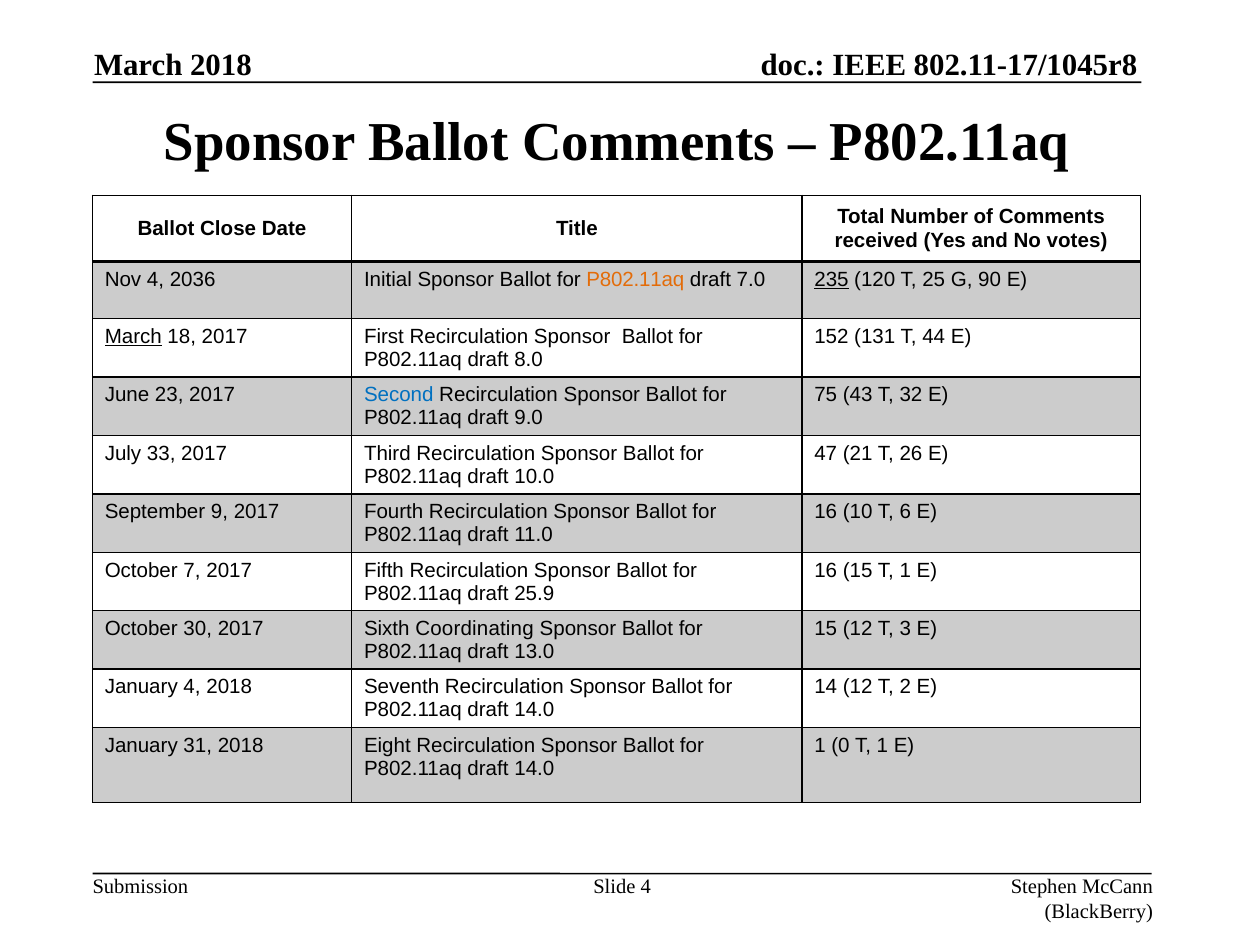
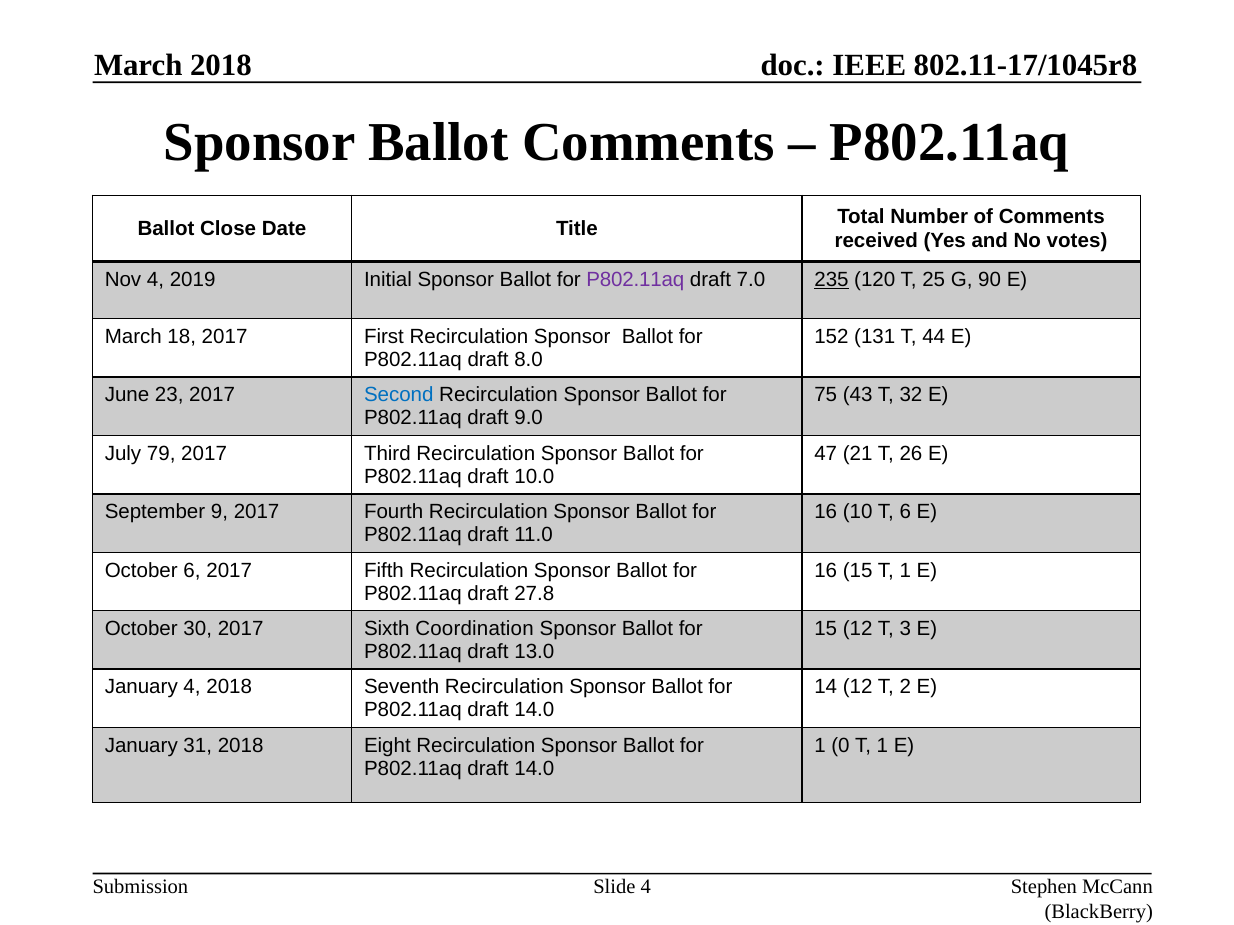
2036: 2036 -> 2019 (193, 280)
P802.11aq colour: orange -> purple (635, 280)
March underline: present -> none (133, 337)
33: 33 -> 79 (161, 454)
October 7: 7 -> 6 (192, 571)
25.9: 25.9 -> 27.8 (534, 594)
Coordinating: Coordinating -> Coordination (475, 629)
